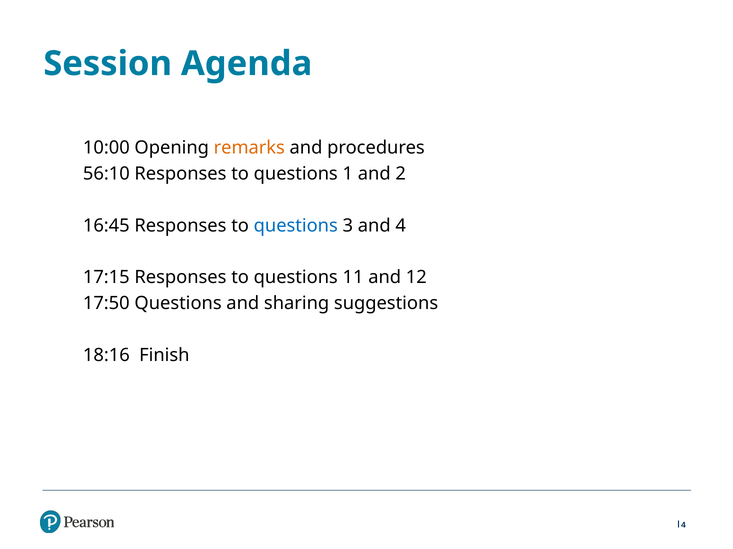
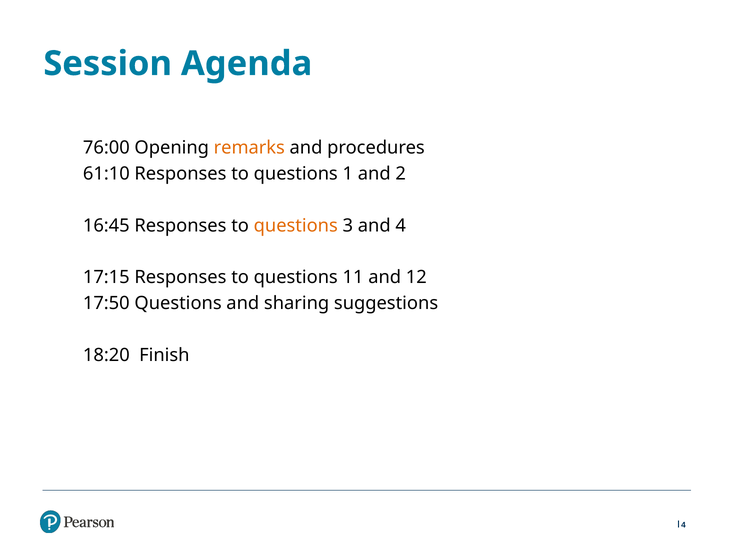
10:00: 10:00 -> 76:00 (106, 148)
56:10: 56:10 -> 61:10 (106, 174)
questions colour: blue -> orange (296, 226)
18:16: 18:16 -> 18:20 (106, 356)
